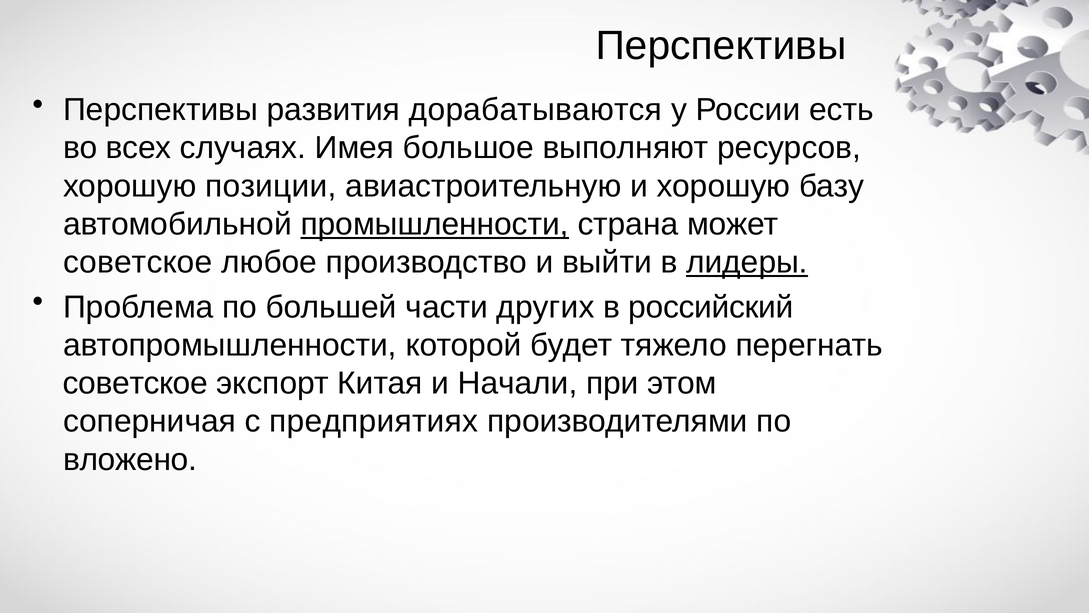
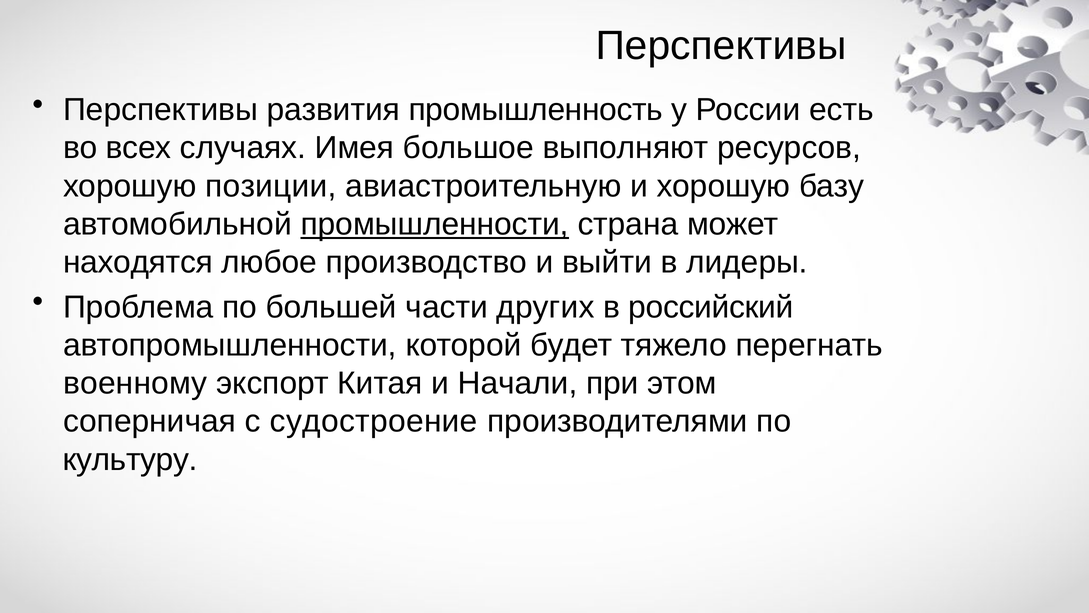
дорабатываются: дорабатываются -> промышленность (536, 110)
советское: советское -> находятся (138, 262)
лидеры underline: present -> none (747, 262)
советское: советское -> военному (135, 383)
предприятиях: предприятиях -> судостроение (374, 421)
вложено: вложено -> культуру (130, 459)
